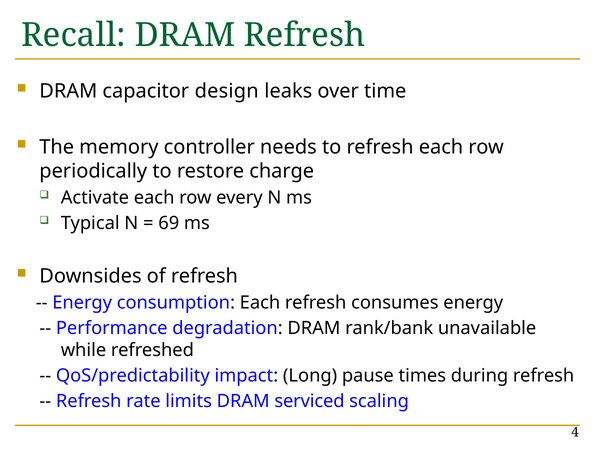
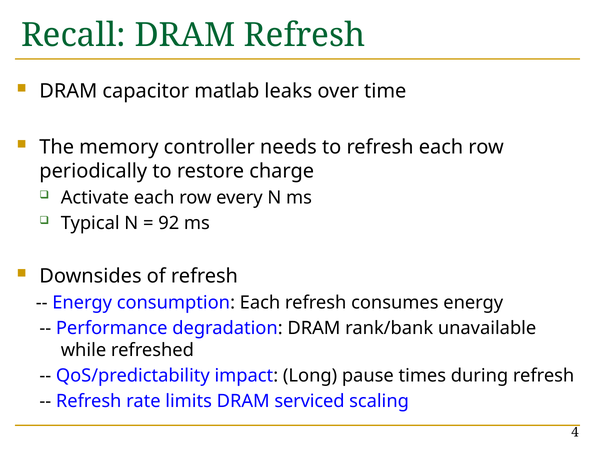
design: design -> matlab (227, 91)
69: 69 -> 92 (169, 223)
